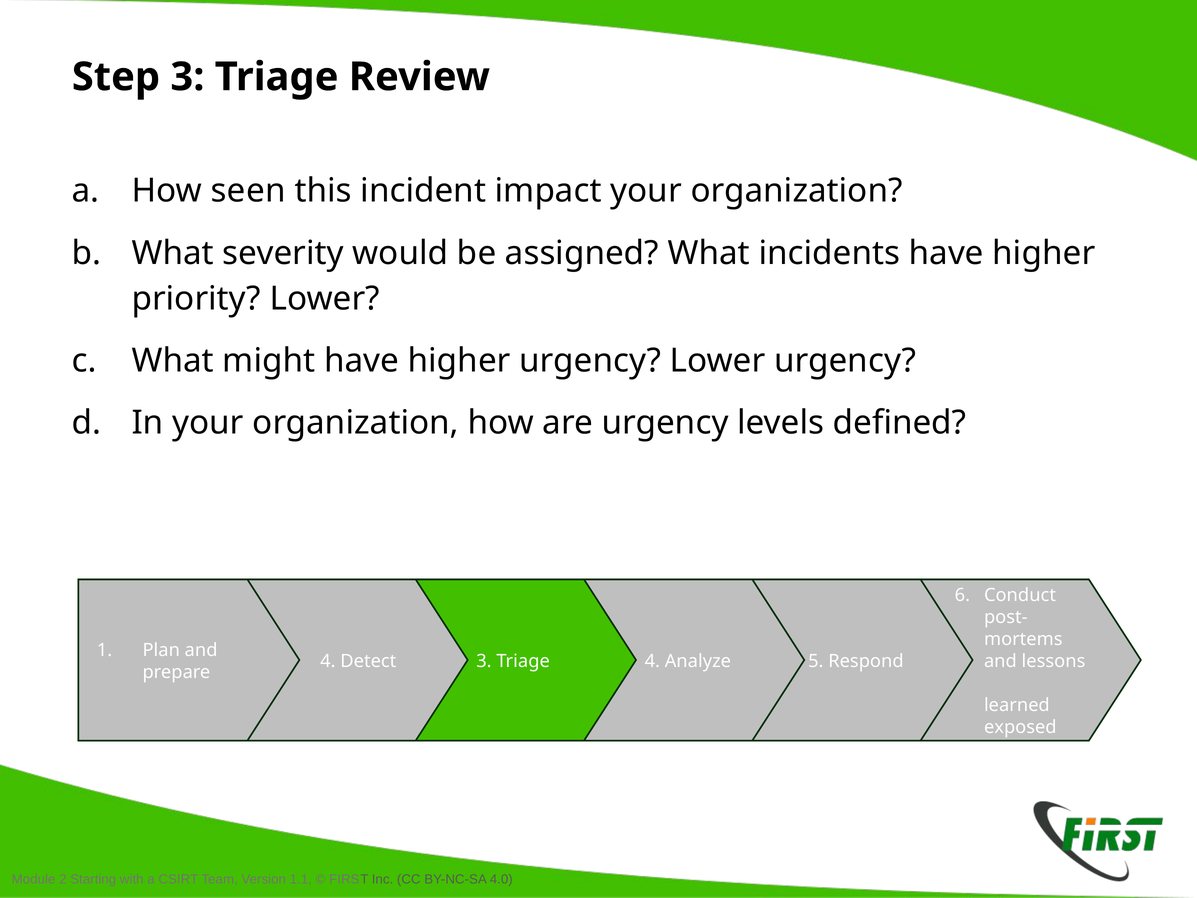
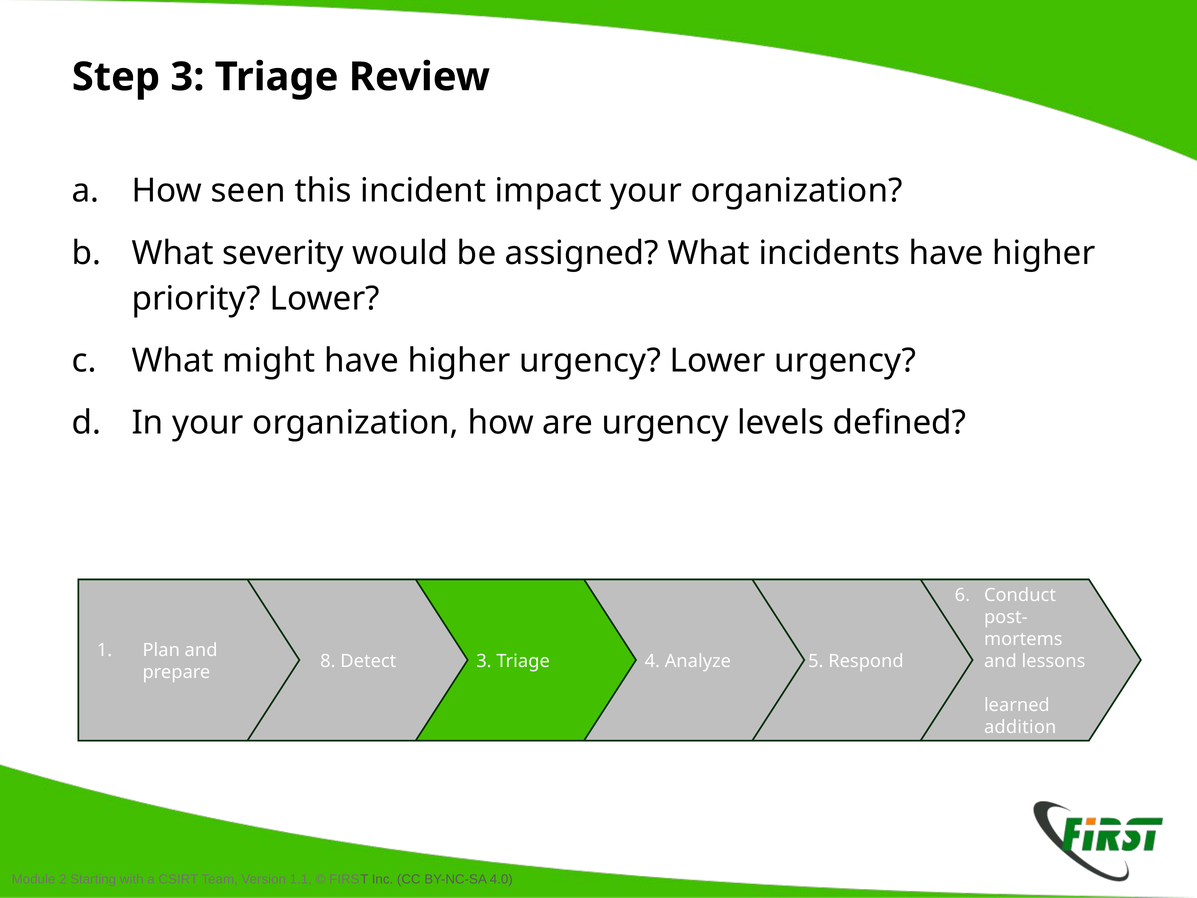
4: 4 -> 8 (328, 661)
exposed: exposed -> addition (1020, 727)
